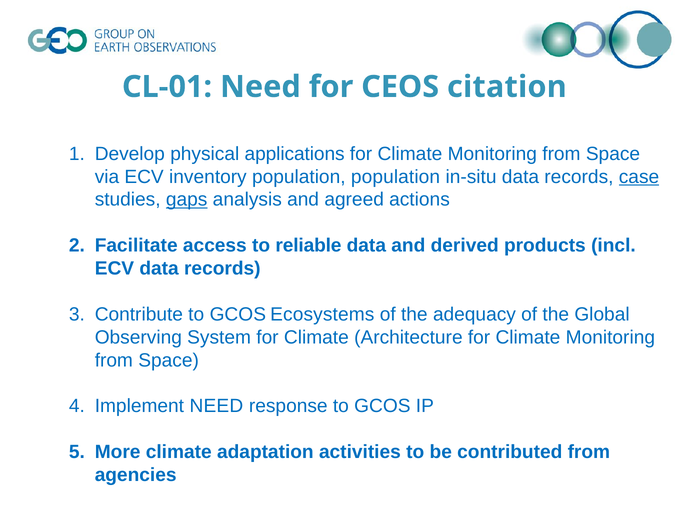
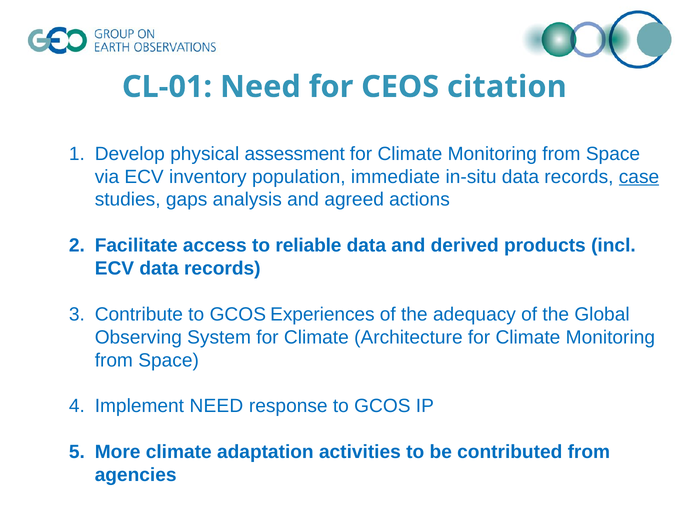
applications: applications -> assessment (295, 154)
population population: population -> immediate (396, 177)
gaps underline: present -> none (187, 200)
Ecosystems: Ecosystems -> Experiences (322, 314)
